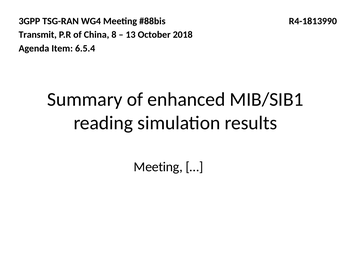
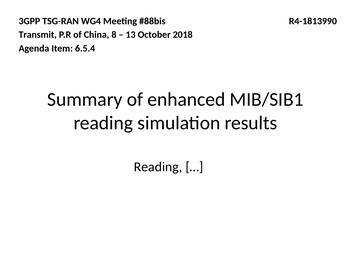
Meeting: Meeting -> Reading (158, 167)
